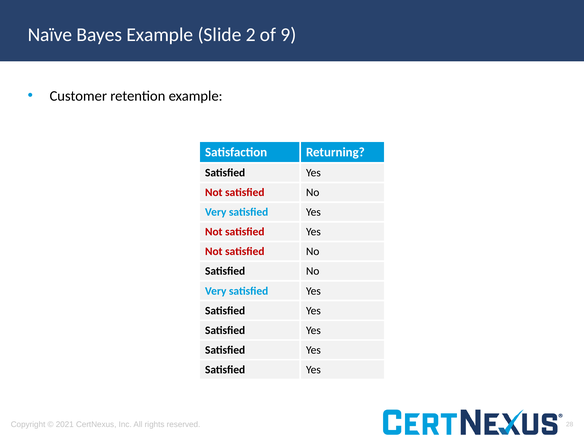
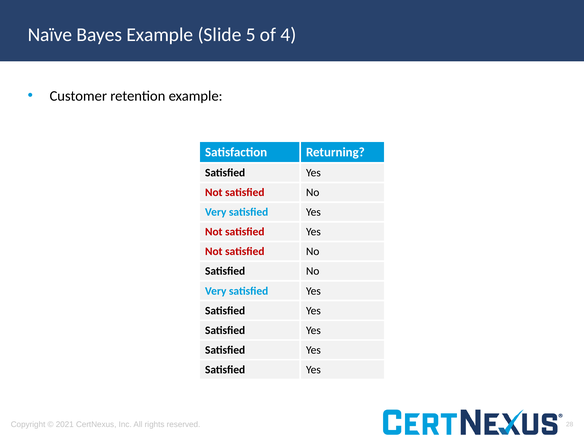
2: 2 -> 5 (251, 35)
9: 9 -> 4 (288, 35)
